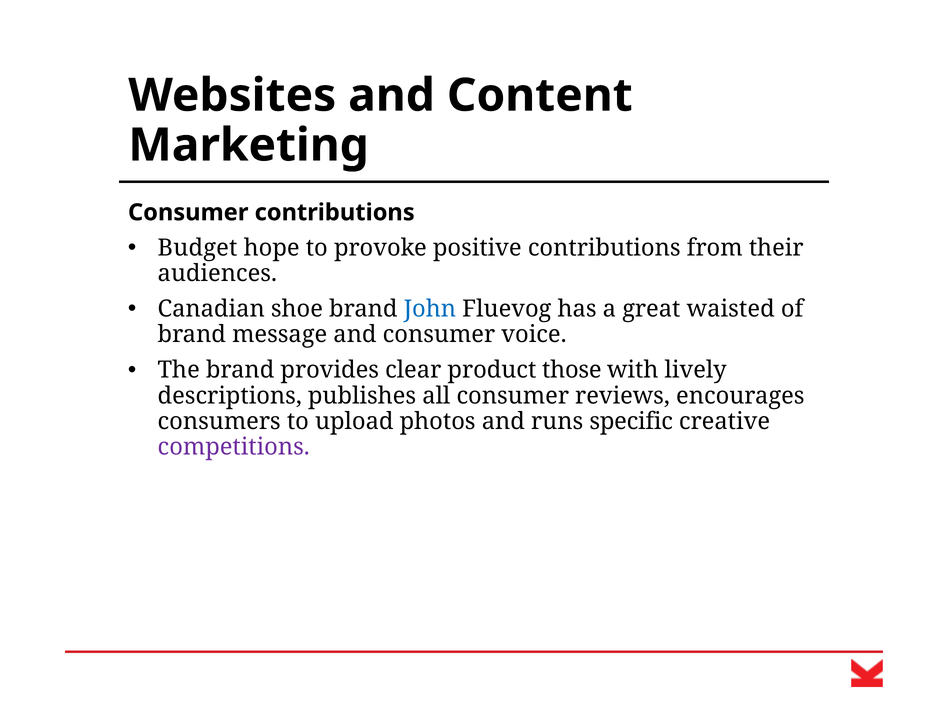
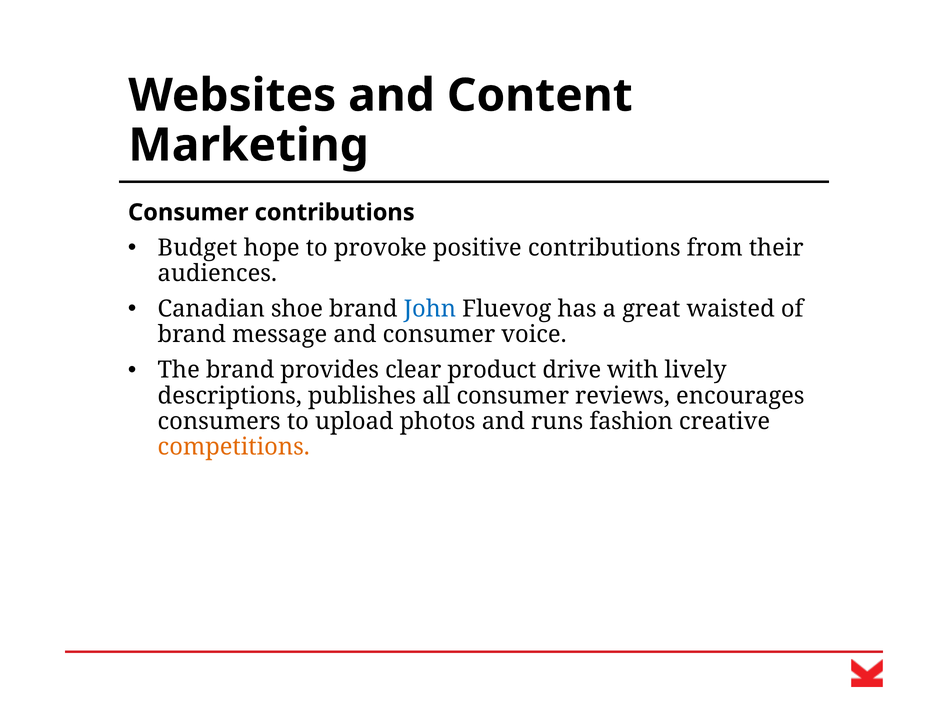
those: those -> drive (572, 370)
specific: specific -> fashion (631, 421)
competitions colour: purple -> orange (234, 447)
